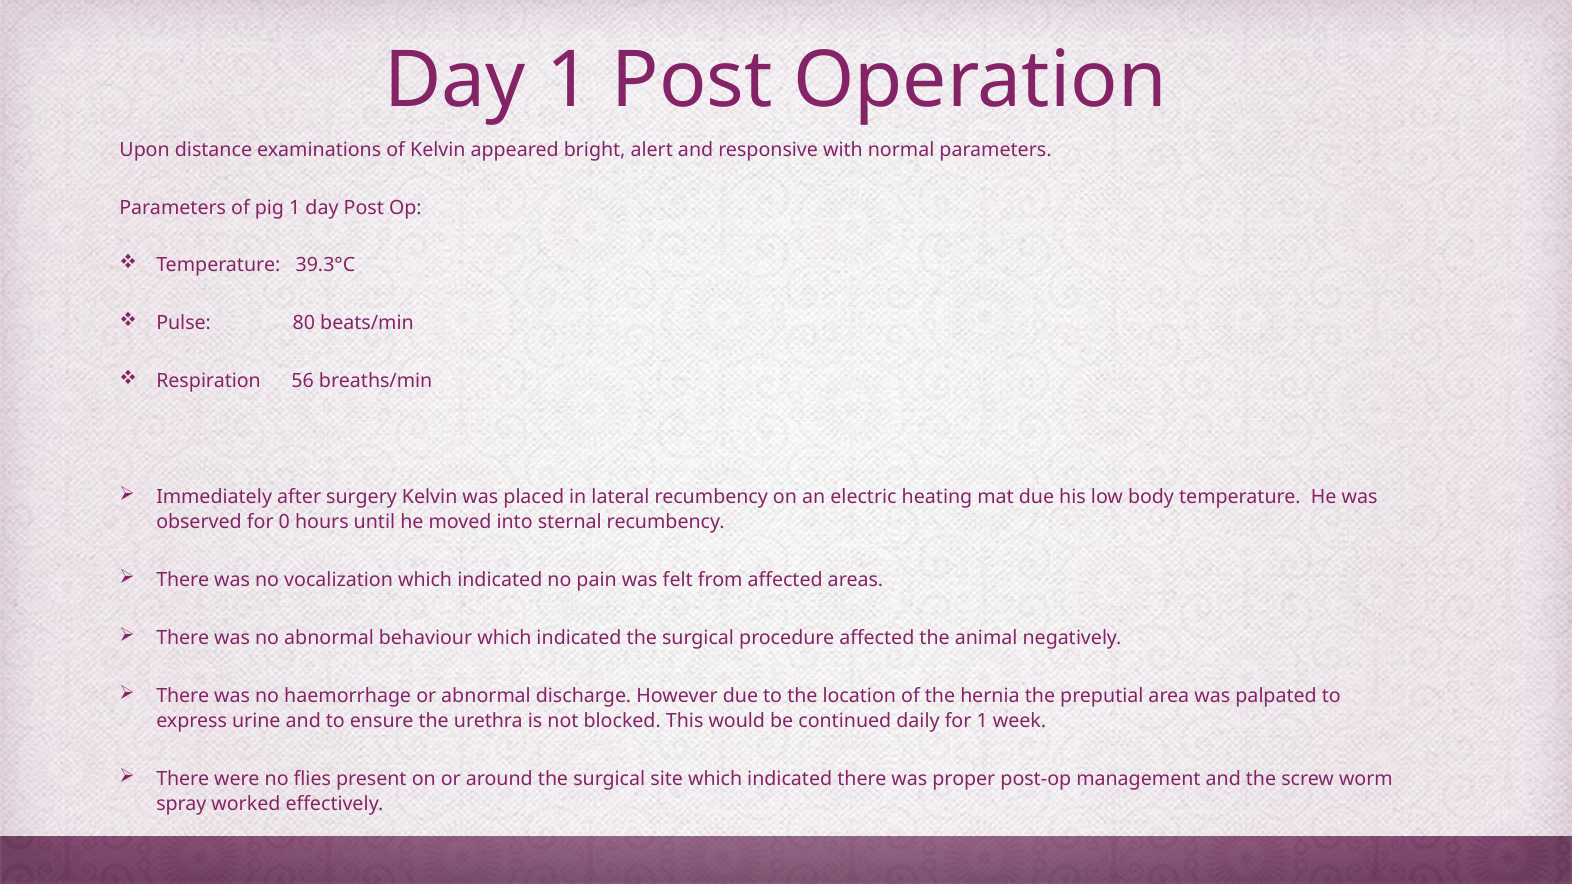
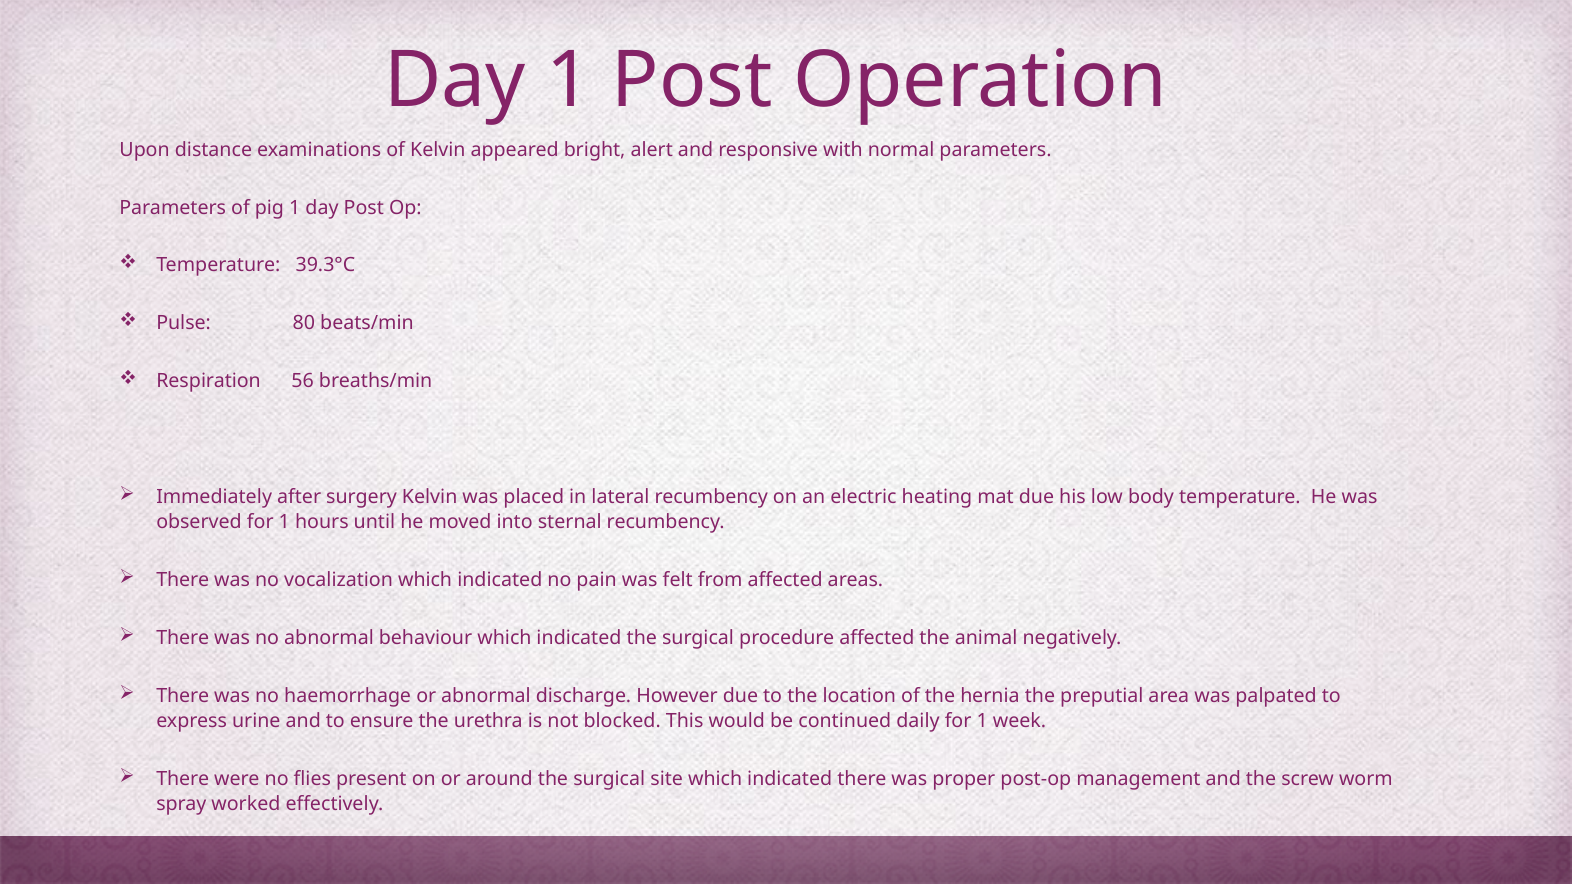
observed for 0: 0 -> 1 (284, 522)
